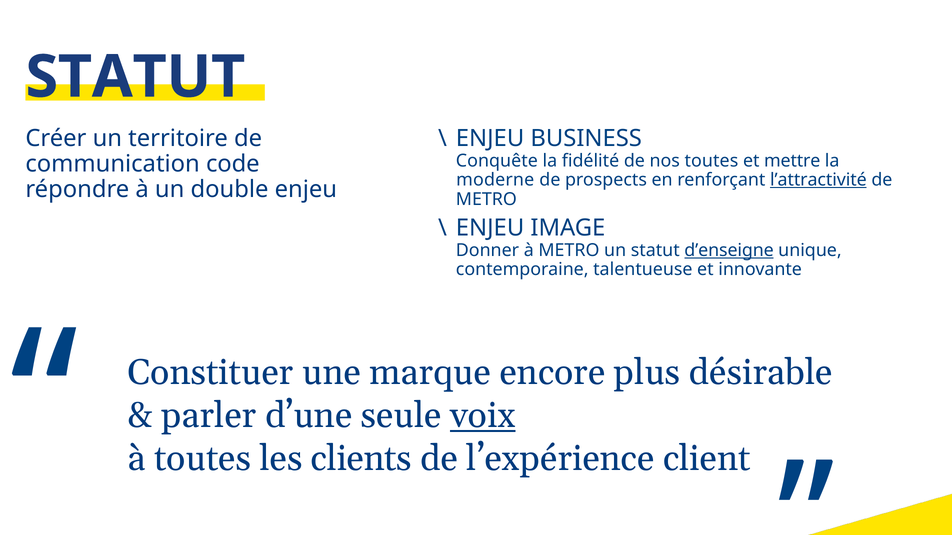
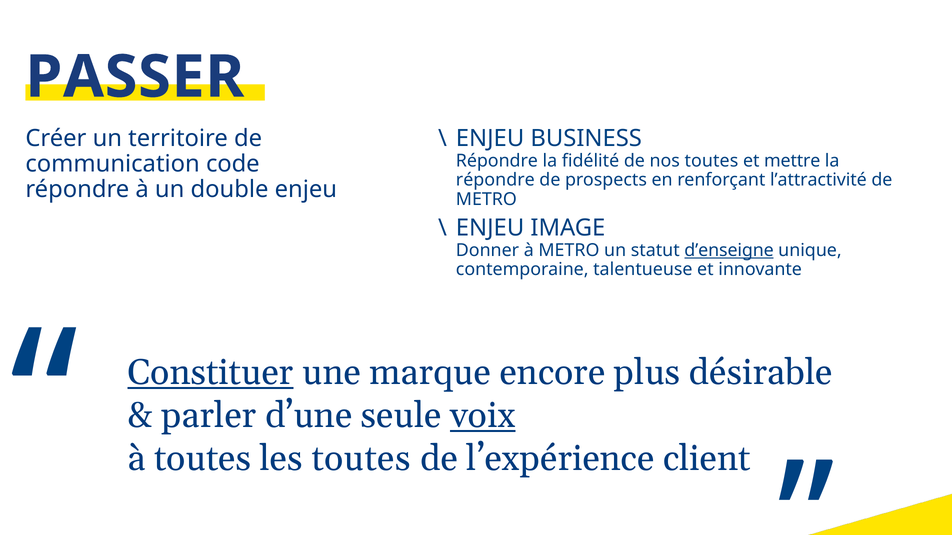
STATUT: STATUT -> PASSER (135, 77)
Conquête: Conquête -> Répondre (497, 161)
moderne: moderne -> répondre (495, 180)
l’attractivité underline: present -> none (818, 180)
Constituer underline: none -> present (210, 373)
les clients: clients -> toutes (361, 459)
